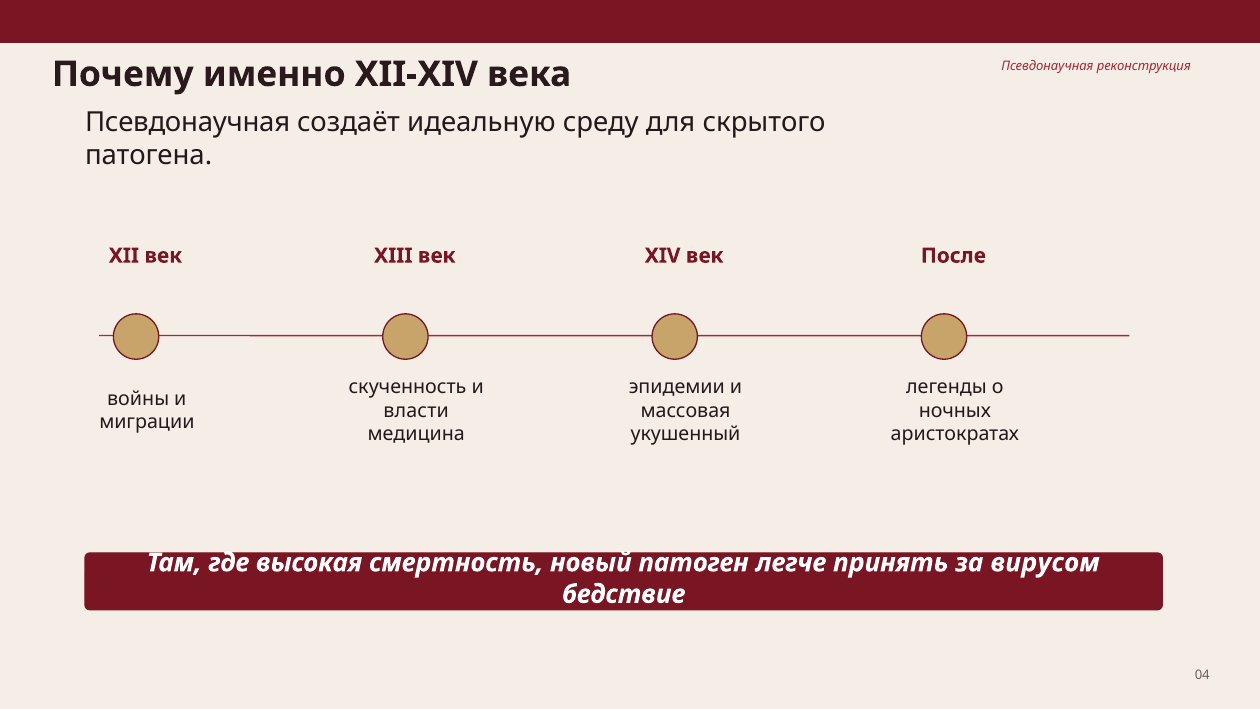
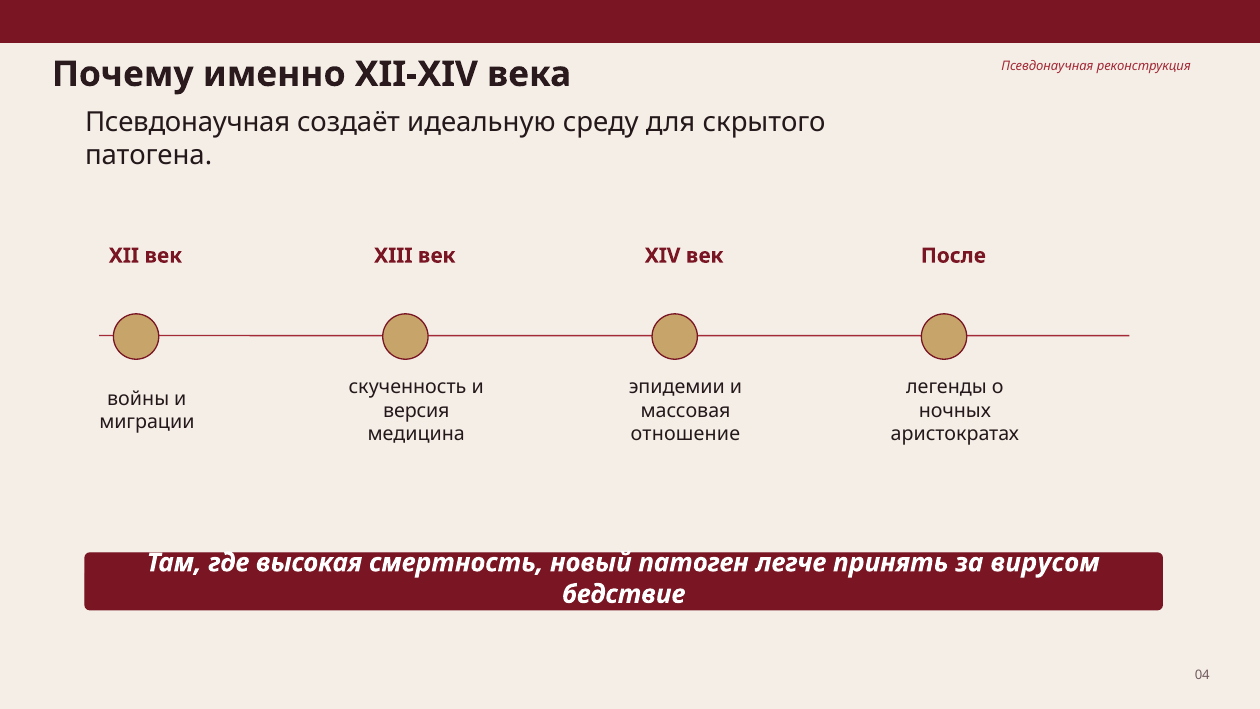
власти: власти -> версия (416, 410)
укушенный: укушенный -> отношение (685, 434)
